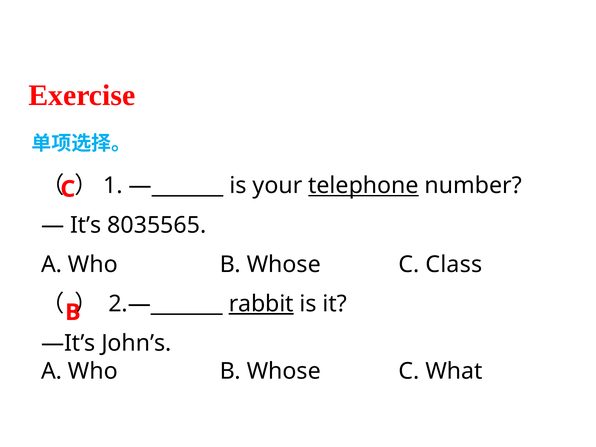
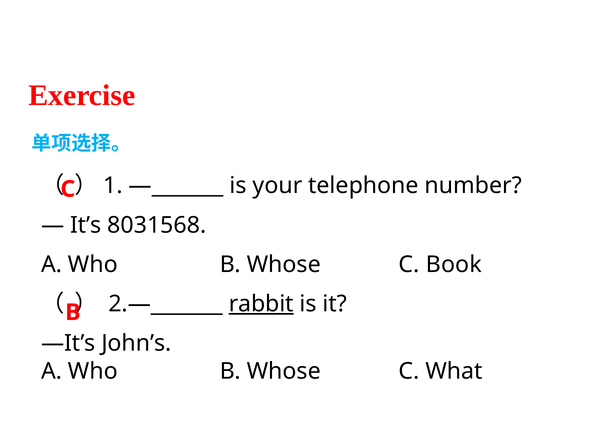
telephone underline: present -> none (363, 186)
8035565: 8035565 -> 8031568 (157, 225)
Class: Class -> Book (454, 264)
